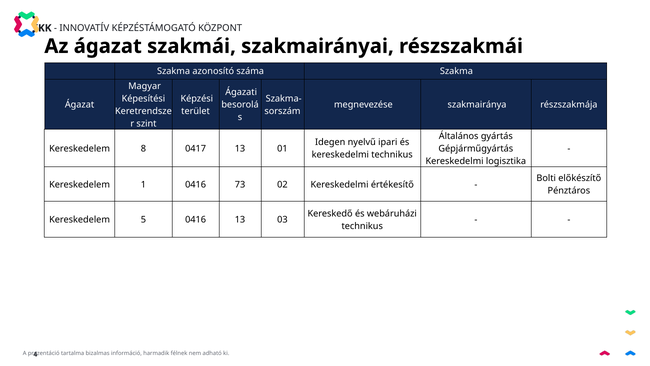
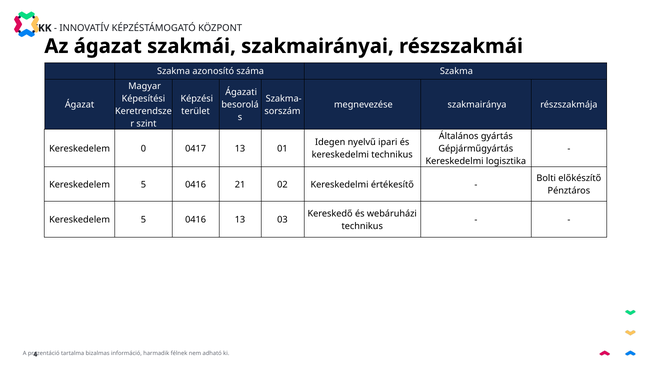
8: 8 -> 0 (143, 148)
1: 1 -> 5 (143, 184)
73: 73 -> 21 (240, 184)
